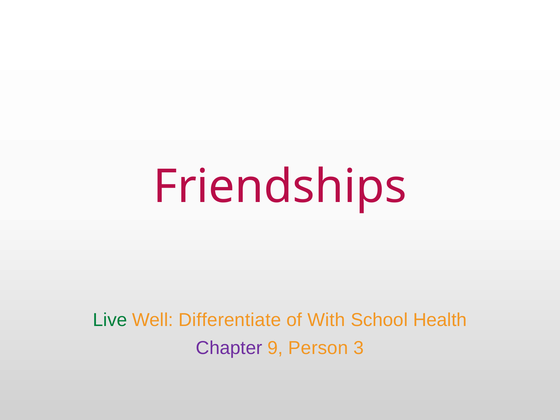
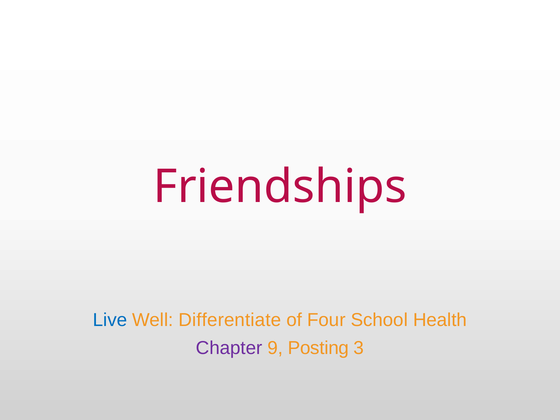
Live colour: green -> blue (110, 320)
With: With -> Four (326, 320)
Person: Person -> Posting (318, 348)
